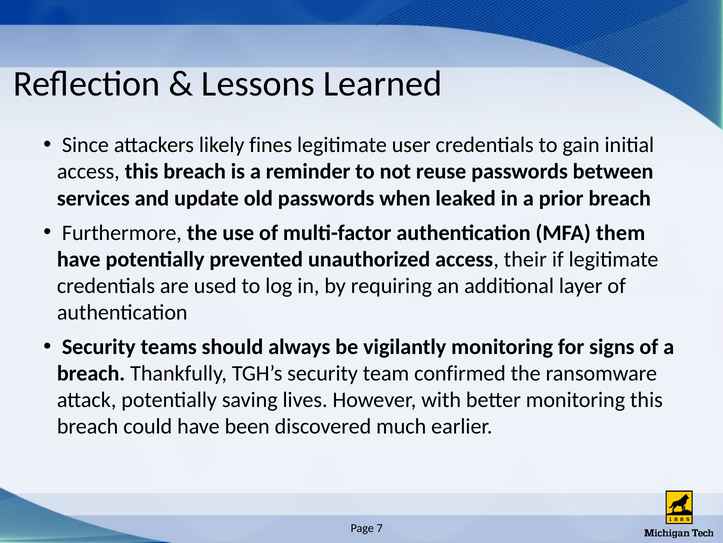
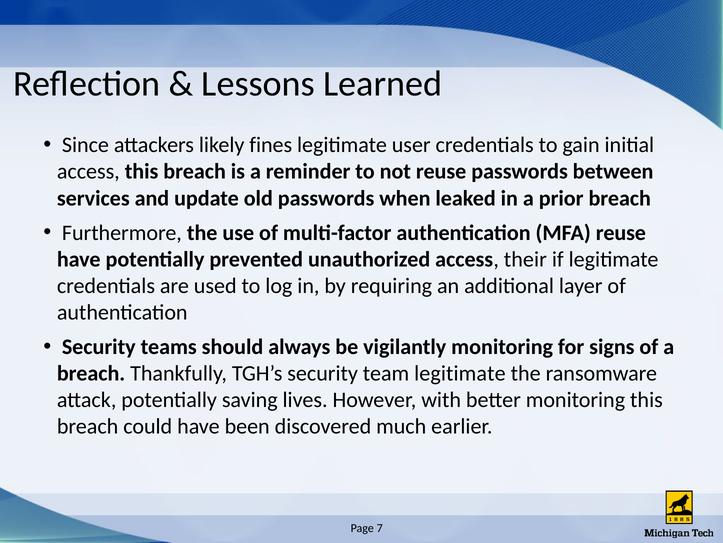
MFA them: them -> reuse (621, 232)
team confirmed: confirmed -> legitimate (460, 373)
